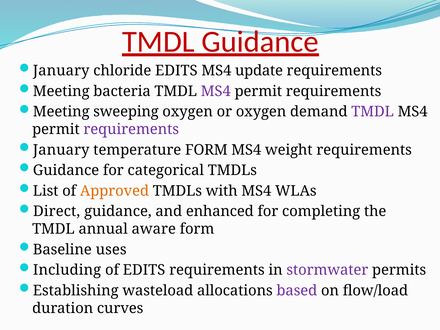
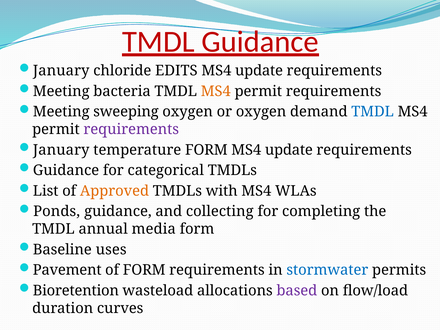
MS4 colour: purple -> orange (216, 91)
TMDL colour: purple -> blue (373, 112)
weight: weight -> update (289, 150)
Direct: Direct -> Ponds (57, 211)
enhanced: enhanced -> collecting (220, 211)
aware: aware -> media (154, 229)
Including: Including -> Pavement (67, 270)
of EDITS: EDITS -> FORM (144, 270)
stormwater colour: purple -> blue (327, 270)
Establishing: Establishing -> Bioretention (76, 291)
